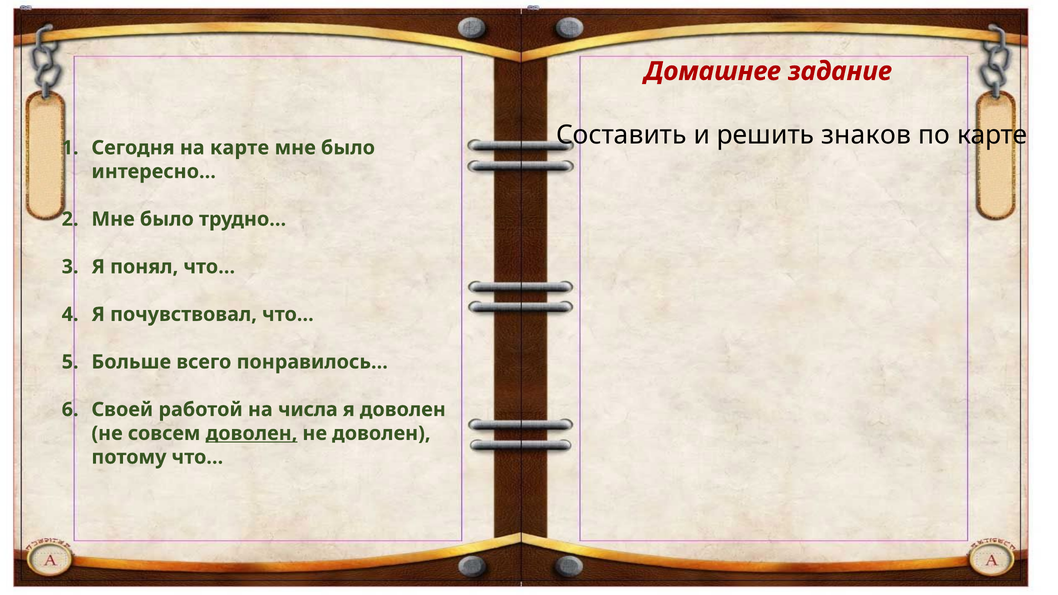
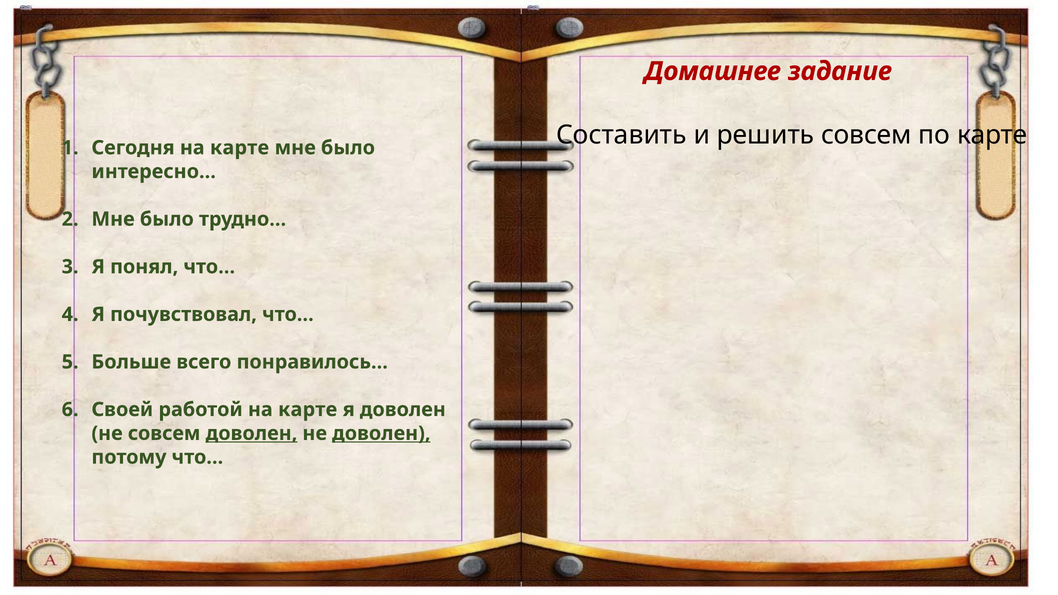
решить знаков: знаков -> совсем (866, 135)
работой на числа: числа -> карте (308, 410)
доволен underline: none -> present (381, 433)
